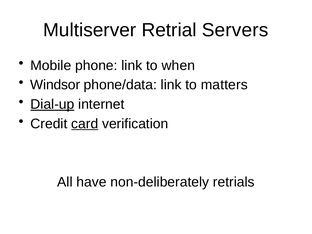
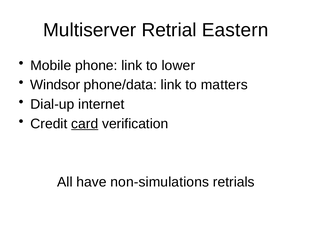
Servers: Servers -> Eastern (235, 30)
when: when -> lower (178, 65)
Dial-up underline: present -> none (52, 104)
non-deliberately: non-deliberately -> non-simulations (160, 182)
